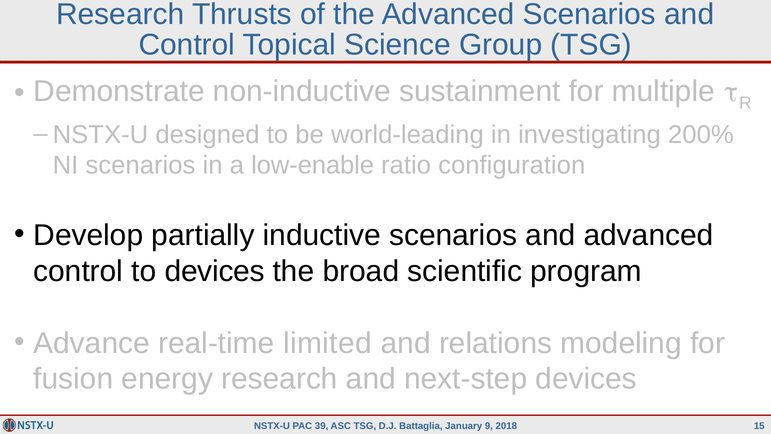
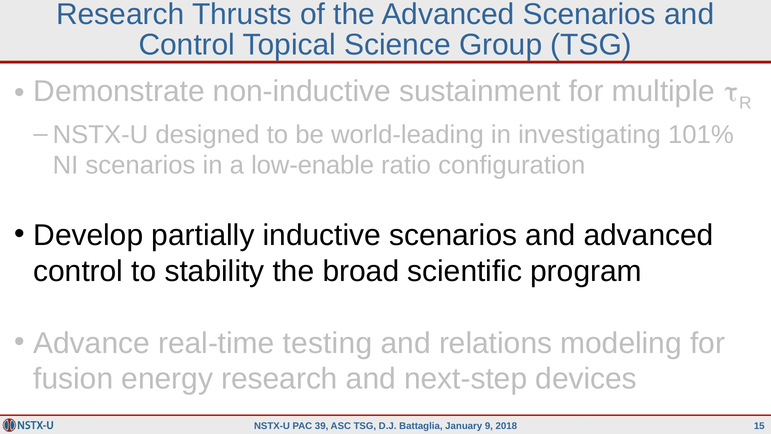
200%: 200% -> 101% (701, 135)
to devices: devices -> stability (215, 271)
limited: limited -> testing (328, 343)
